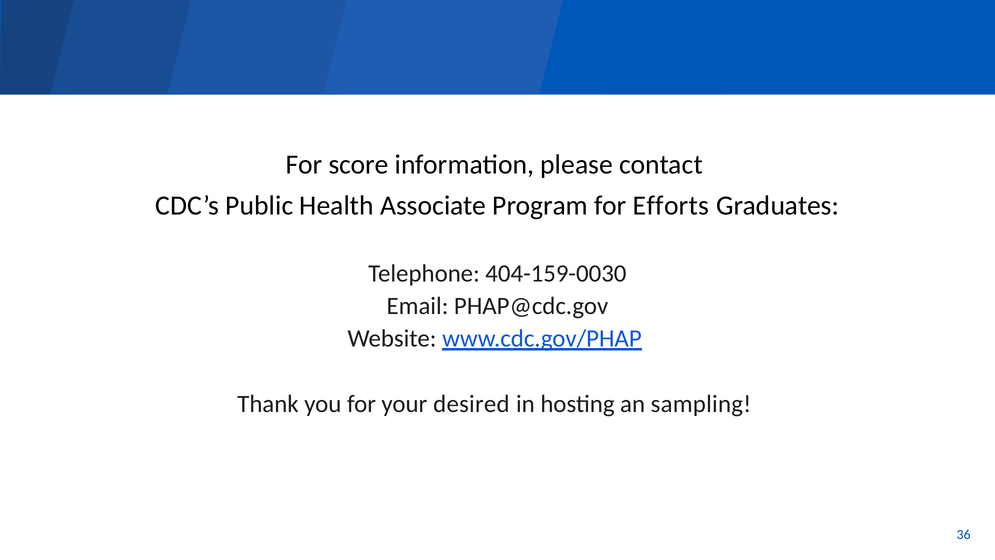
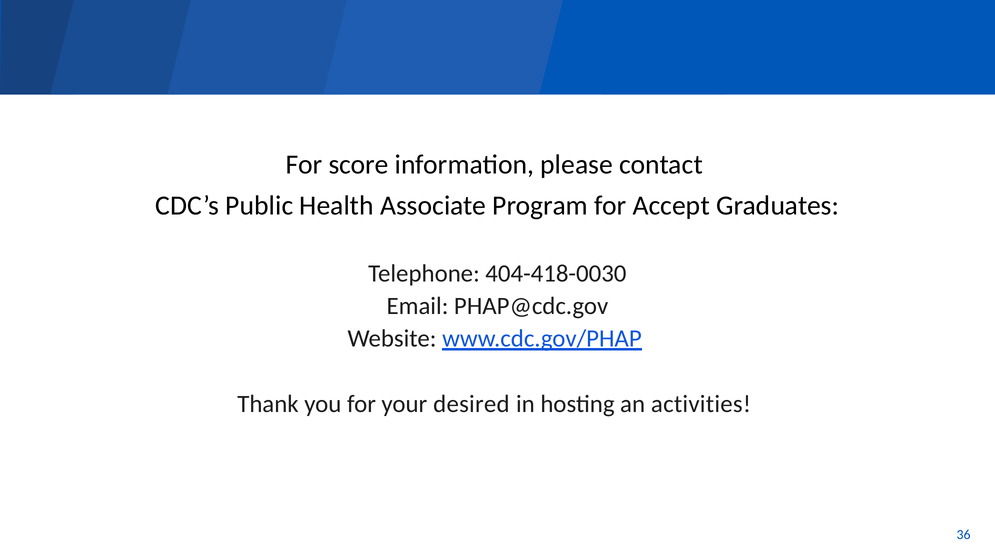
Efforts: Efforts -> Accept (671, 206)
404-159-0030: 404-159-0030 -> 404-418-0030 (556, 273)
sampling: sampling -> activities (701, 404)
